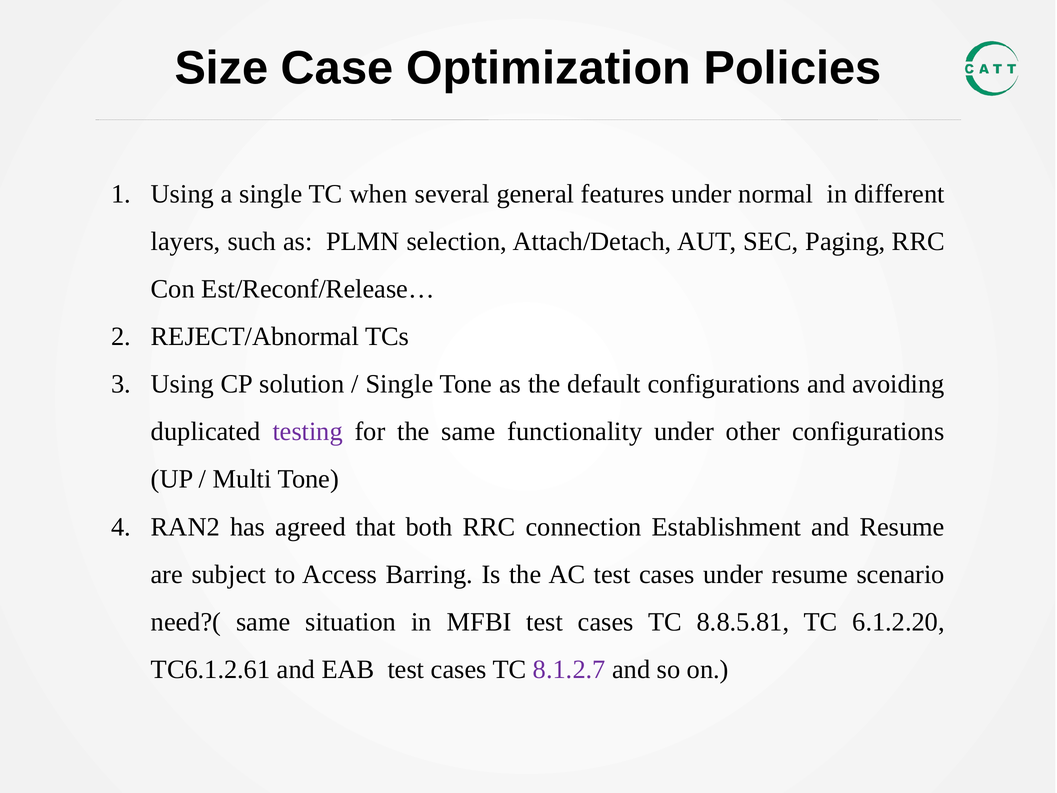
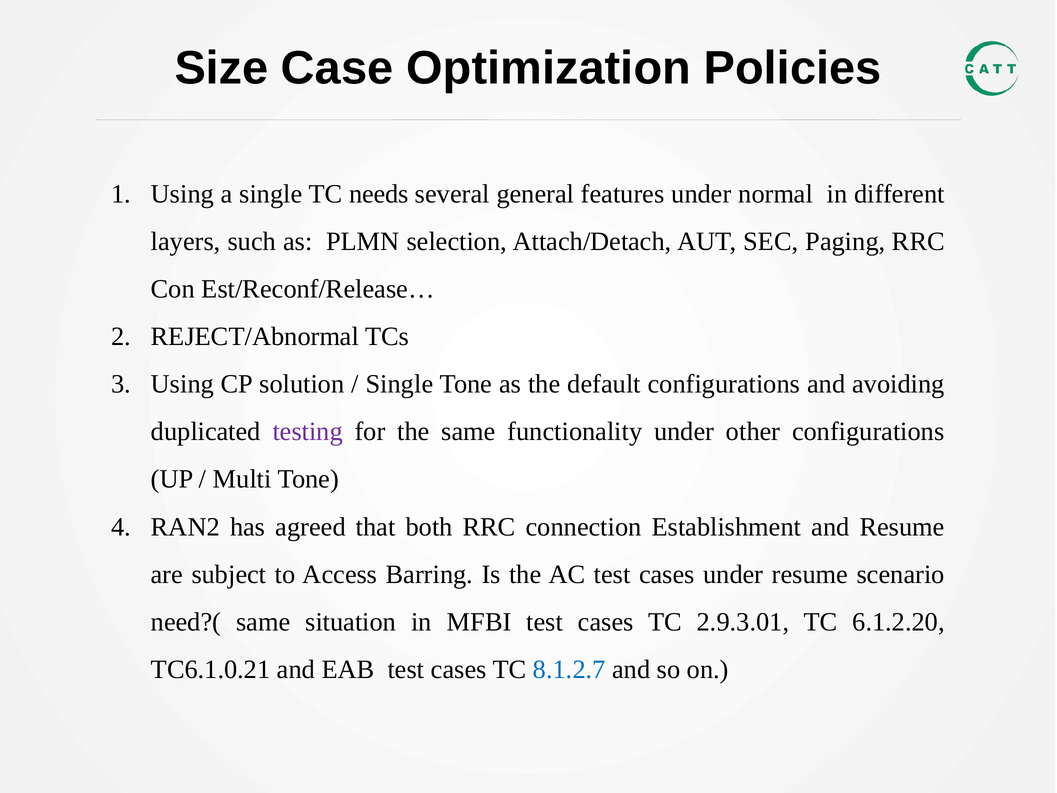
when: when -> needs (379, 194)
8.8.5.81: 8.8.5.81 -> 2.9.3.01 (743, 622)
TC6.1.2.61: TC6.1.2.61 -> TC6.1.0.21 (211, 669)
8.1.2.7 colour: purple -> blue (569, 669)
